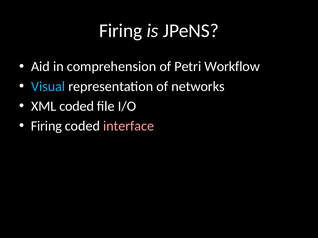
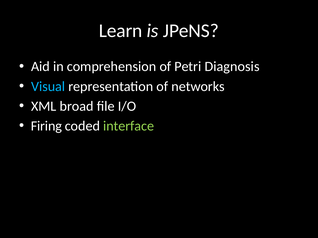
Firing: Firing -> Learn (121, 31)
Workflow: Workflow -> Diagnosis (232, 67)
XML coded: coded -> broad (77, 106)
interface colour: pink -> light green (129, 126)
